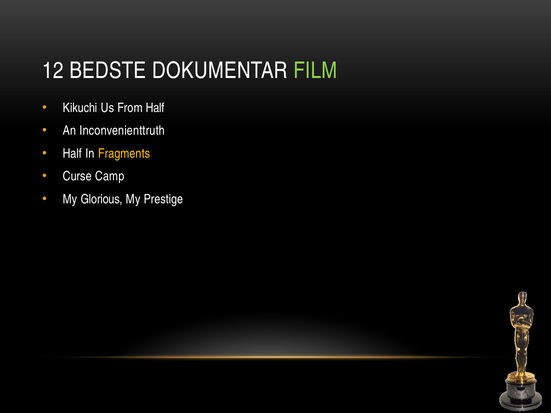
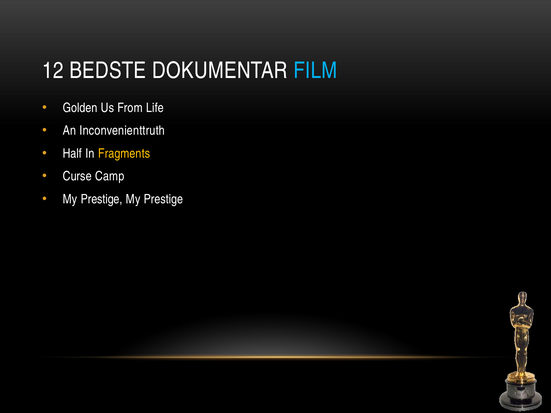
FILM colour: light green -> light blue (315, 70)
Kikuchi: Kikuchi -> Golden (80, 108)
From Half: Half -> Life (155, 108)
Glorious: Glorious -> Prestige (102, 199)
